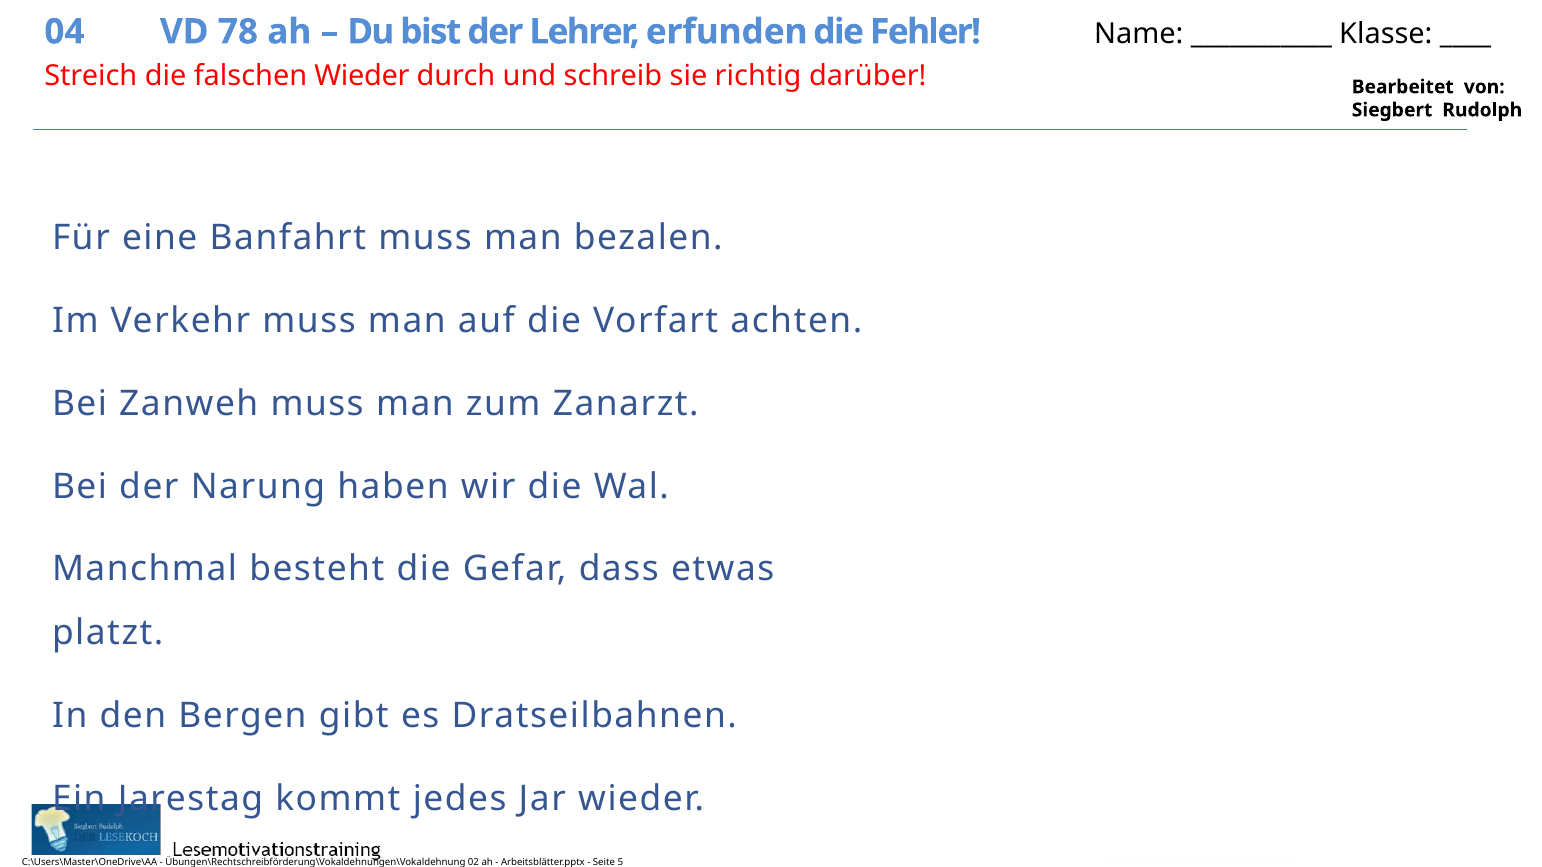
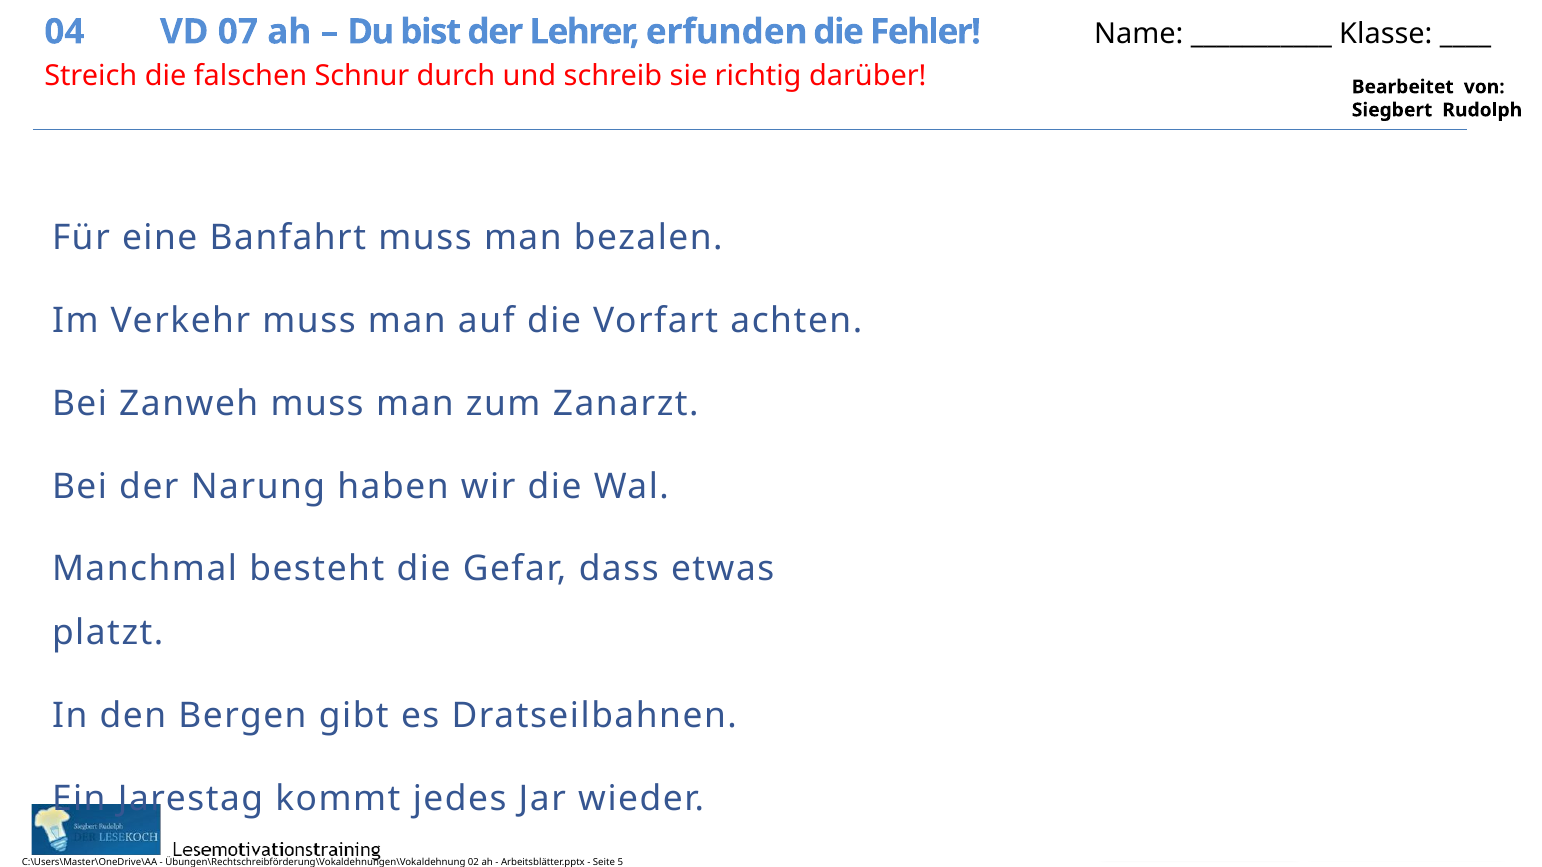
78: 78 -> 07 (238, 32)
falschen Wieder: Wieder -> Schnur (362, 76)
